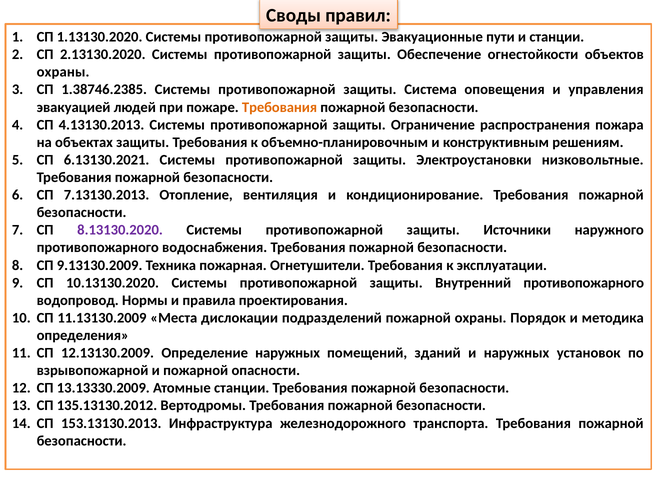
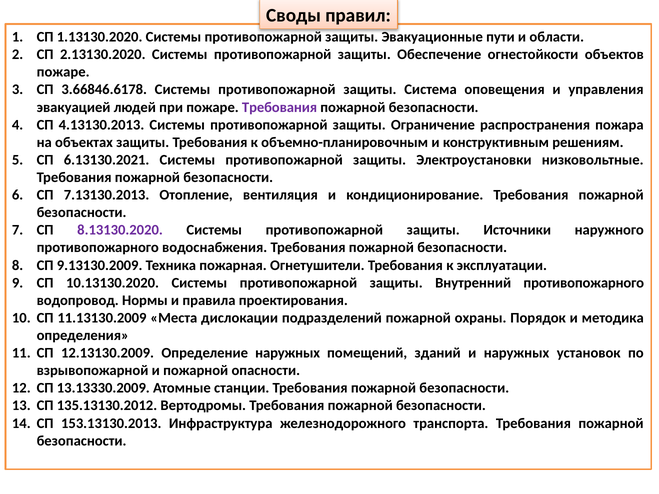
и станции: станции -> области (557, 37)
охраны: охраны -> пожаре (63, 72)
1.38746.2385: 1.38746.2385 -> 3.66846.6178 (104, 90)
Требования colour: orange -> purple (280, 107)
